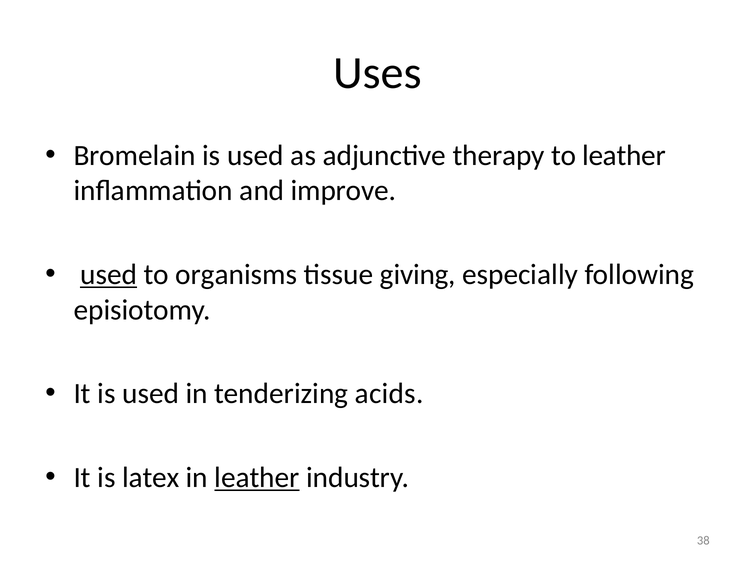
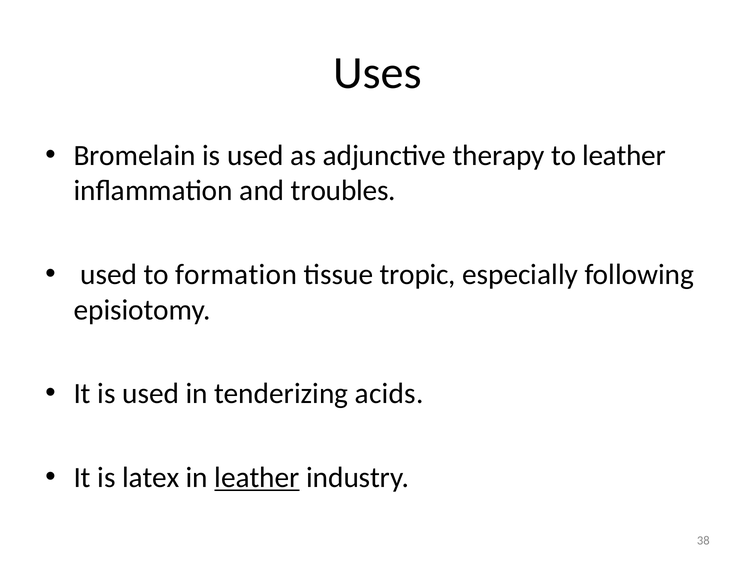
improve: improve -> troubles (343, 191)
used underline: present -> none (109, 275)
organisms: organisms -> formation (236, 275)
giving: giving -> tropic (418, 275)
